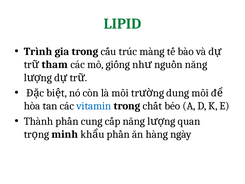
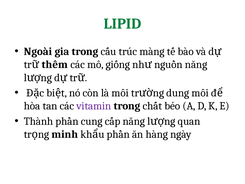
Trình: Trình -> Ngoài (38, 51)
tham: tham -> thêm (55, 64)
vitamin colour: blue -> purple (94, 106)
